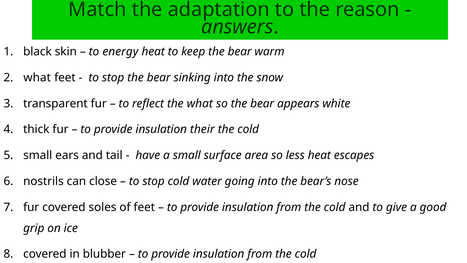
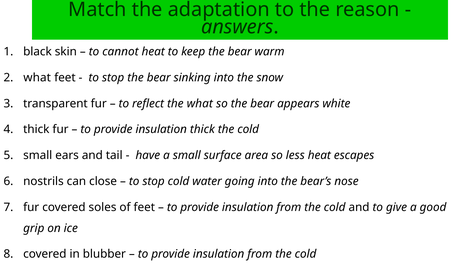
energy: energy -> cannot (120, 52)
insulation their: their -> thick (202, 129)
